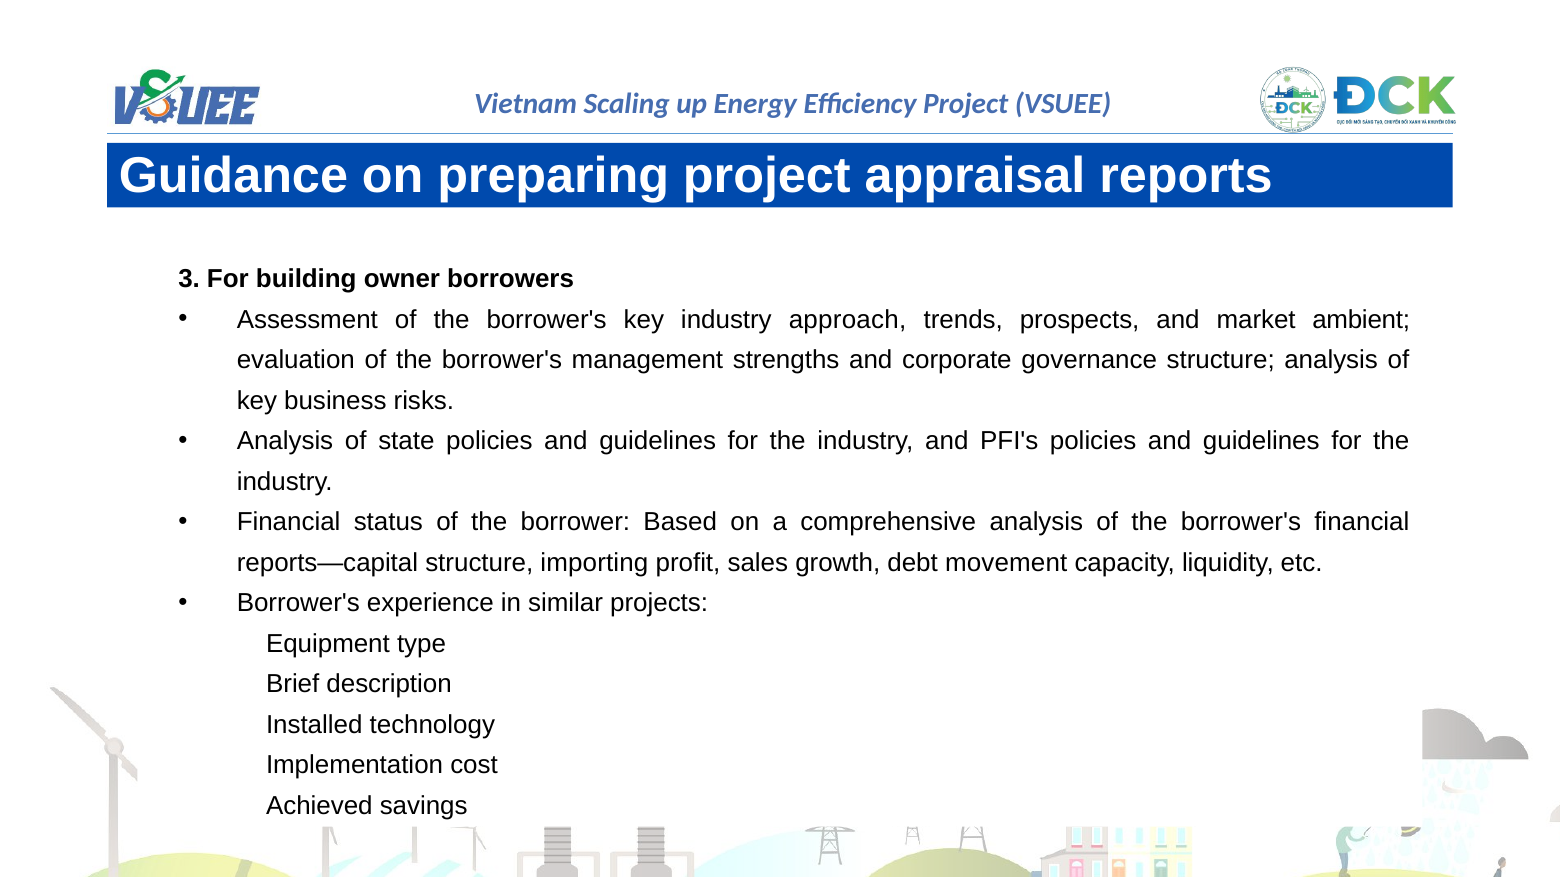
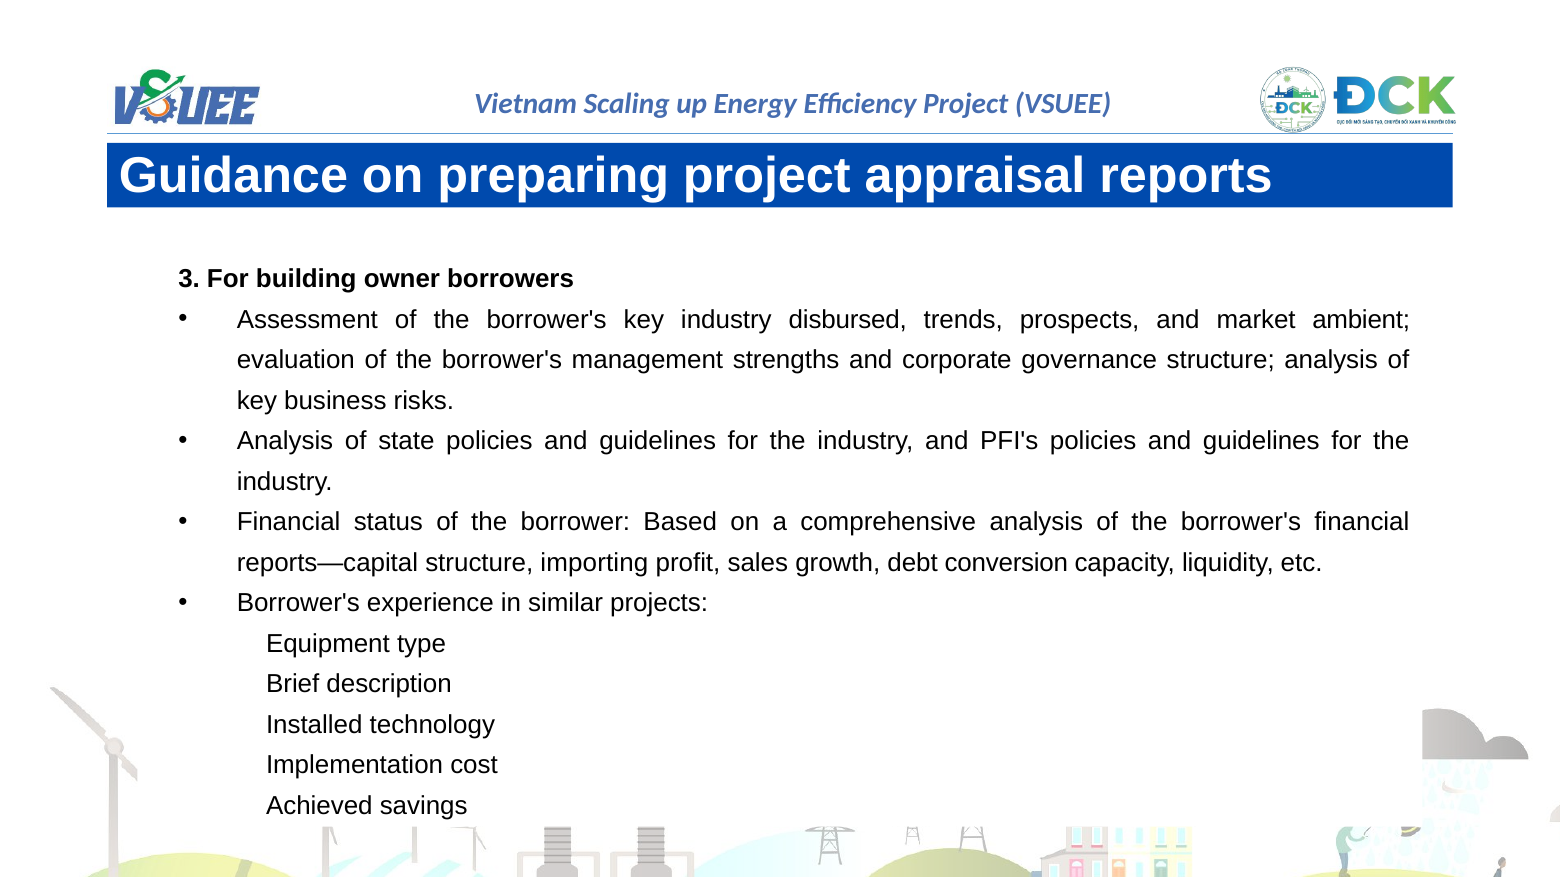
approach: approach -> disbursed (848, 320)
movement: movement -> conversion (1006, 563)
